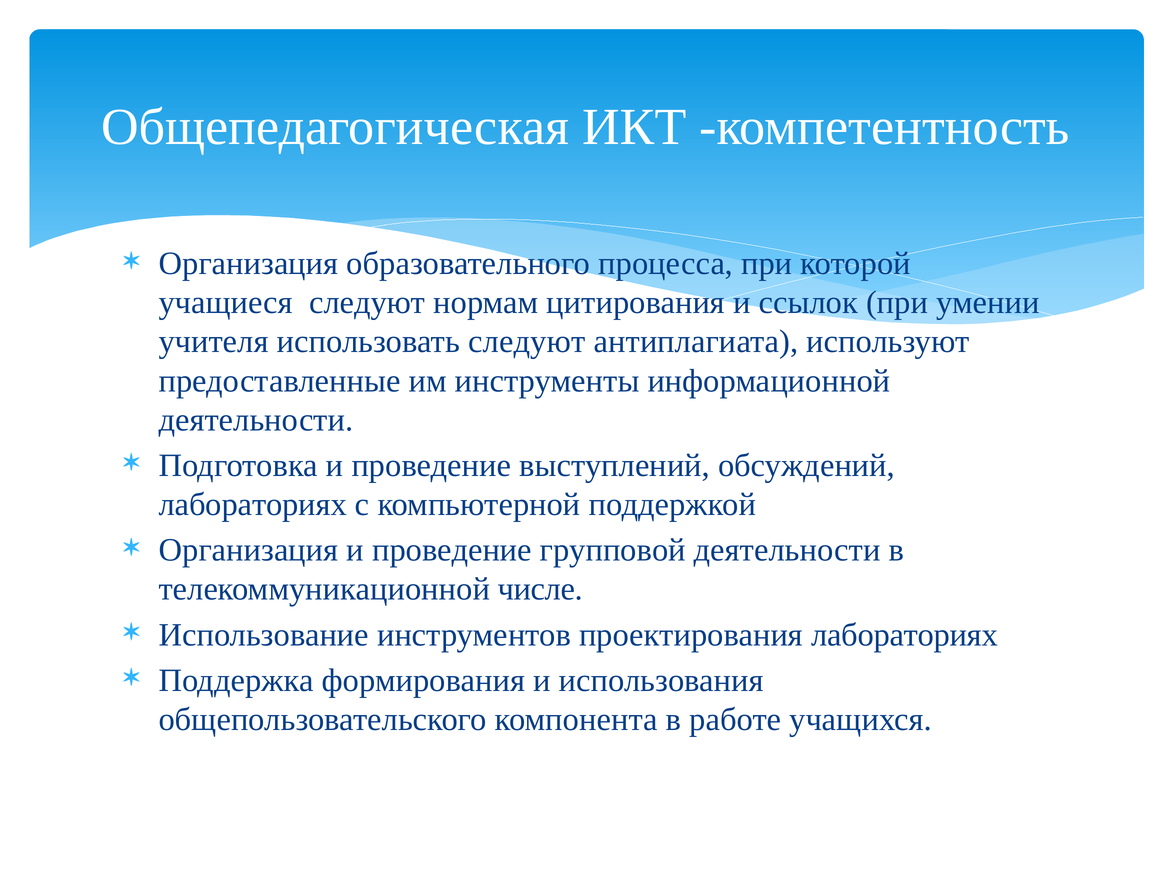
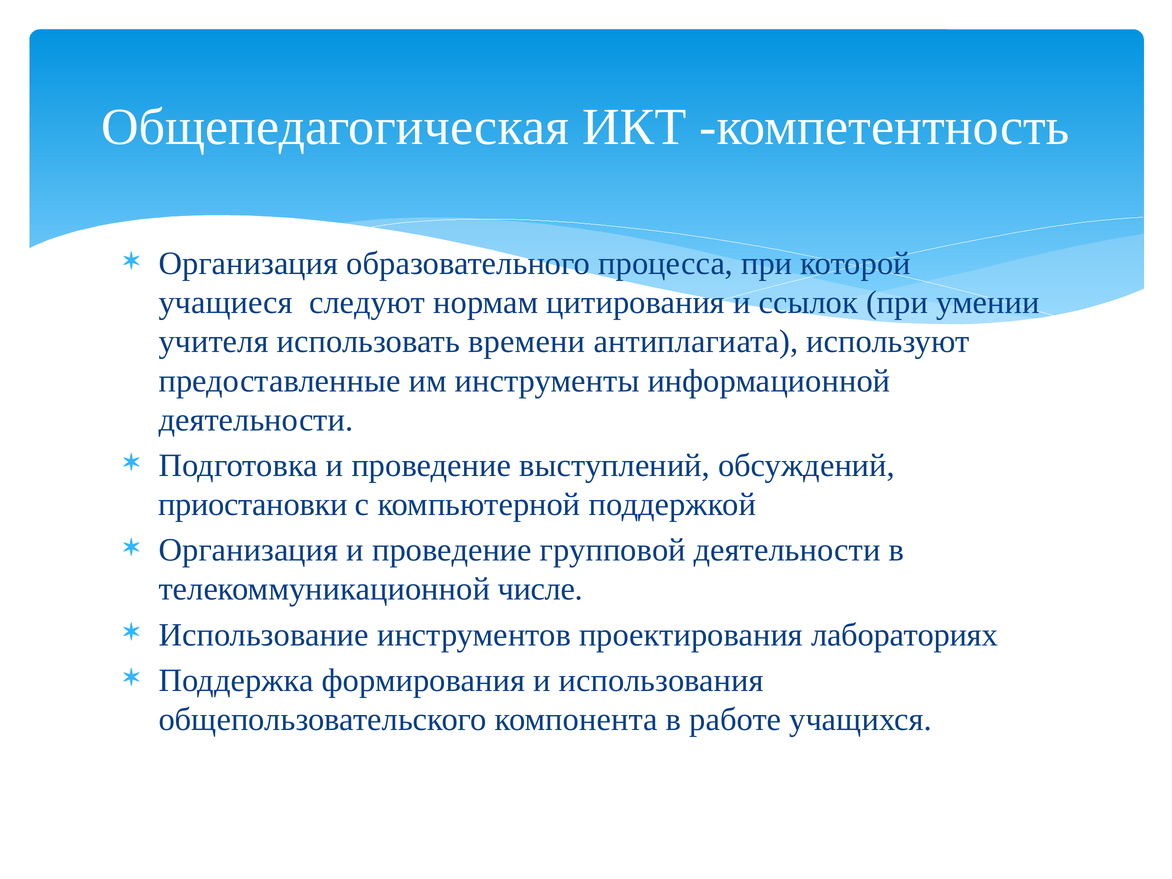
использовать следуют: следуют -> времени (527, 342)
лабораториях: лабораториях -> приостановки (253, 505)
